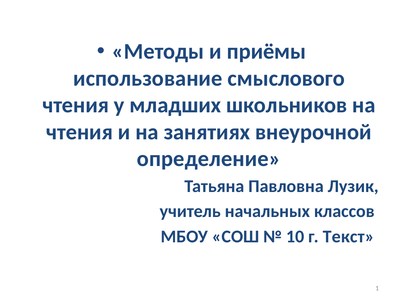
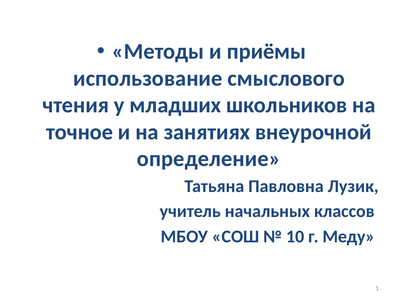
чтения: чтения -> точное (80, 132)
Текст: Текст -> Меду (349, 237)
